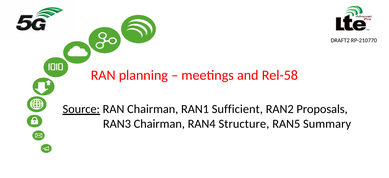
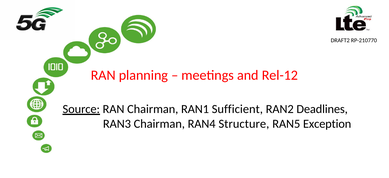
Rel-58: Rel-58 -> Rel-12 (280, 75)
Proposals: Proposals -> Deadlines (322, 109)
Summary: Summary -> Exception (327, 124)
